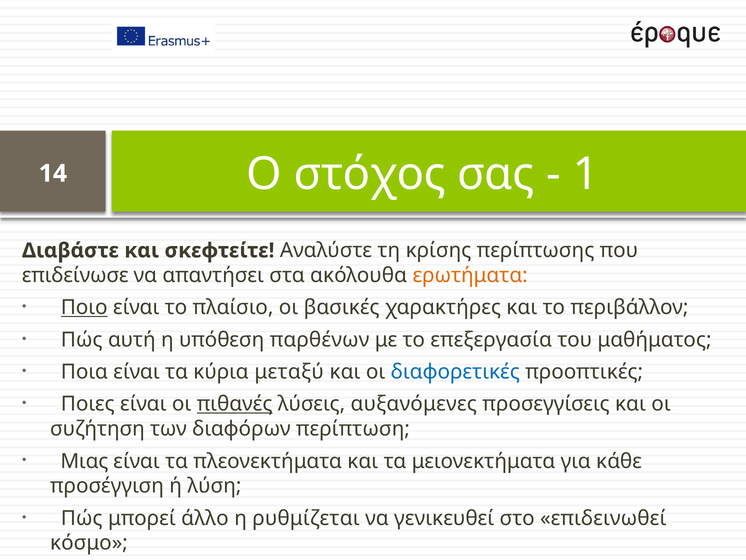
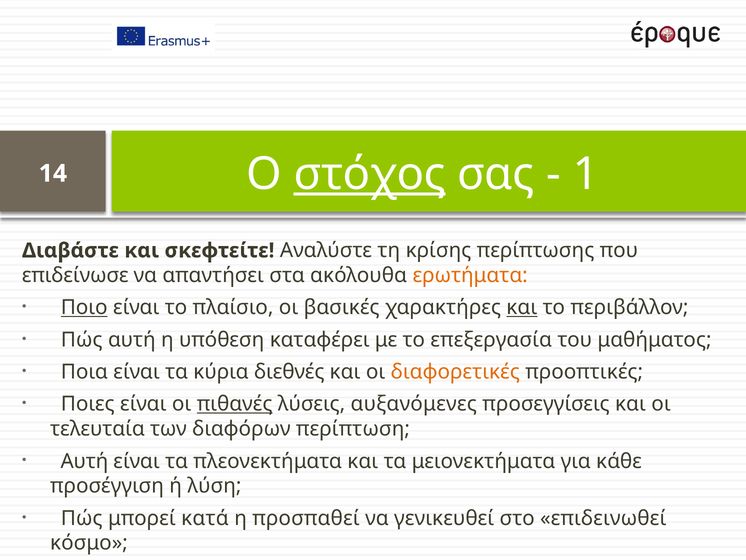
στόχος underline: none -> present (370, 174)
και underline: none -> present (522, 307)
παρθένων: παρθένων -> καταφέρει (320, 339)
μεταξύ: μεταξύ -> διεθνές (289, 372)
διαφορετικές colour: blue -> orange (455, 372)
συζήτηση: συζήτηση -> τελευταία (97, 429)
Μιας: Μιας -> Αυτή (84, 461)
άλλο: άλλο -> κατά (205, 518)
ρυθμίζεται: ρυθμίζεται -> προσπαθεί (306, 518)
